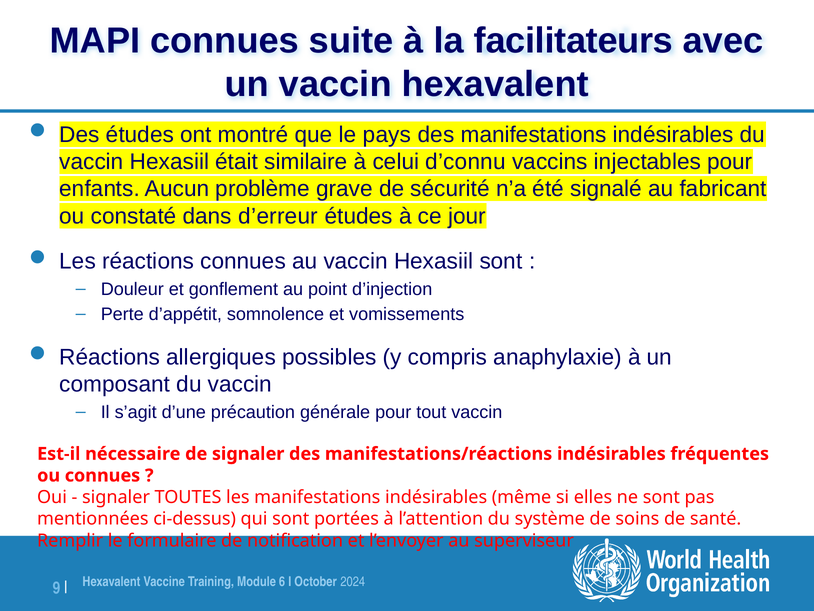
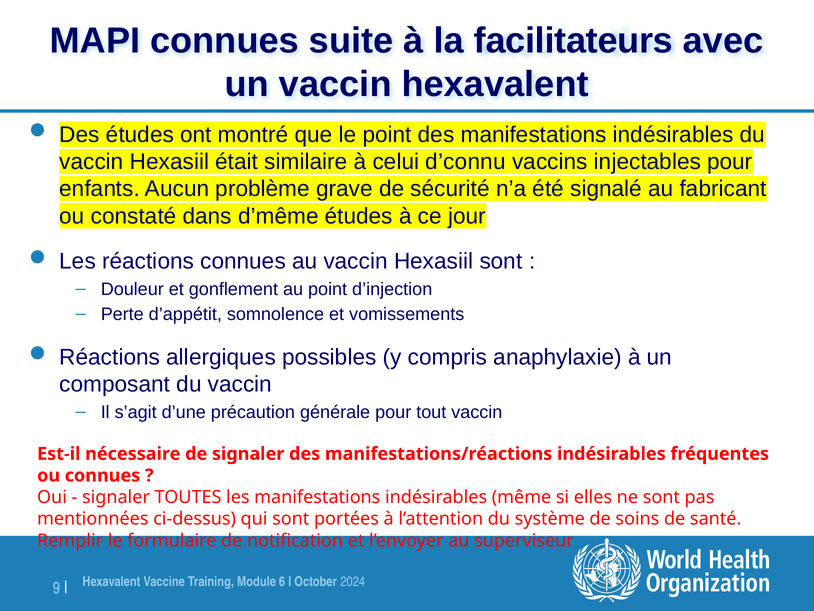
le pays: pays -> point (387, 135)
d’erreur: d’erreur -> d’même (278, 216)
